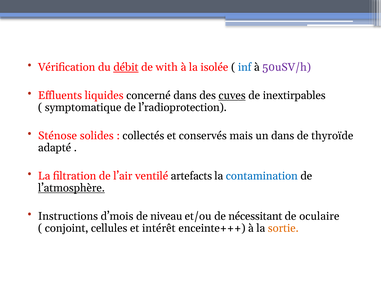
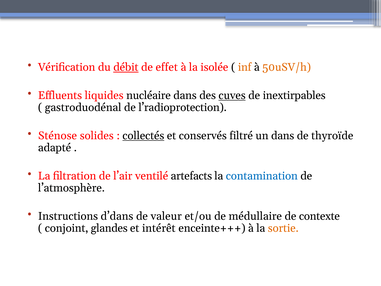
with: with -> effet (167, 67)
inf colour: blue -> orange (245, 67)
50uSV/h colour: purple -> orange (287, 67)
concerné: concerné -> nucléaire (149, 95)
symptomatique: symptomatique -> gastroduodénal (83, 107)
collectés underline: none -> present (143, 136)
mais: mais -> filtré (241, 136)
l’atmosphère underline: present -> none (71, 188)
d’mois: d’mois -> d’dans (117, 216)
niveau: niveau -> valeur (166, 216)
nécessitant: nécessitant -> médullaire (255, 216)
oculaire: oculaire -> contexte (319, 216)
cellules: cellules -> glandes (109, 228)
